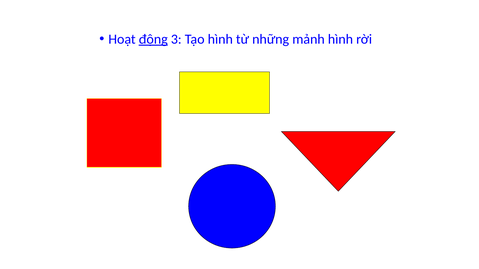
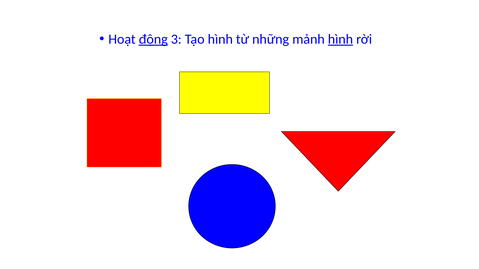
hình underline: none -> present (340, 39)
